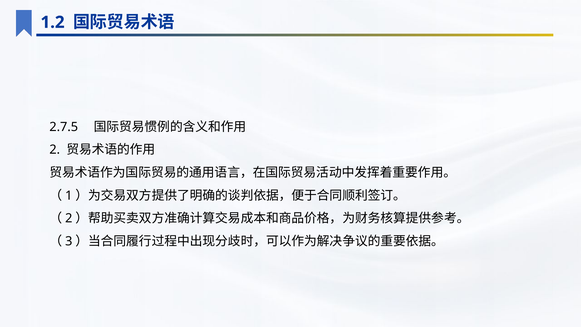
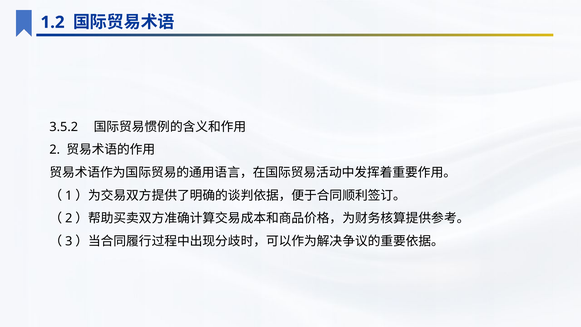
2.7.5: 2.7.5 -> 3.5.2 (64, 127)
